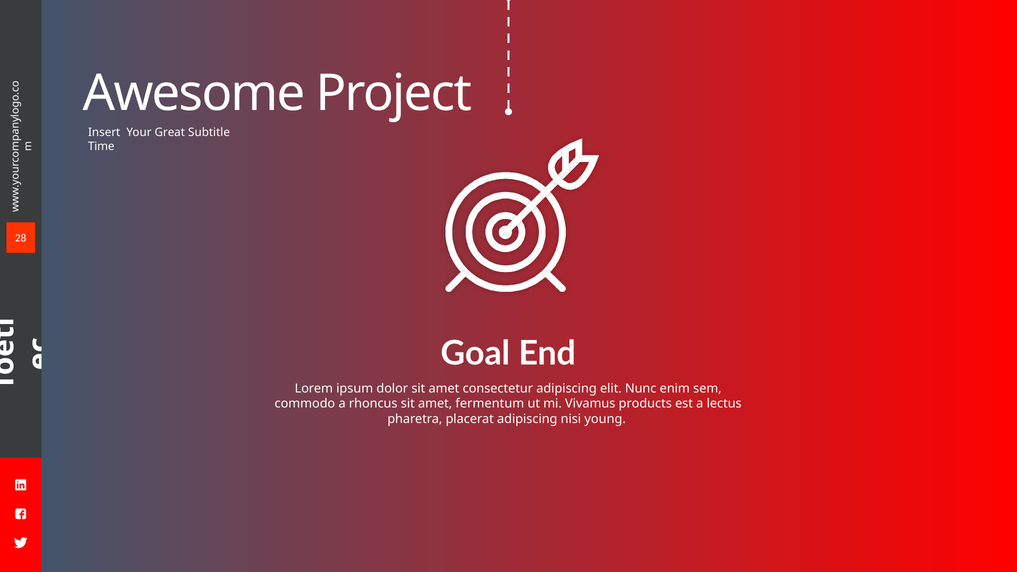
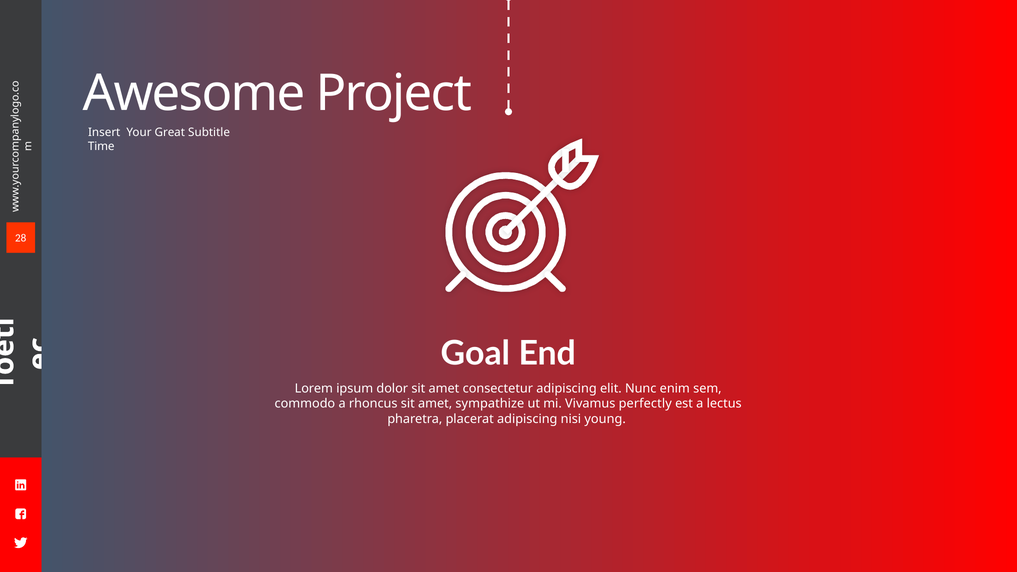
fermentum: fermentum -> sympathize (490, 404)
products: products -> perfectly (645, 404)
